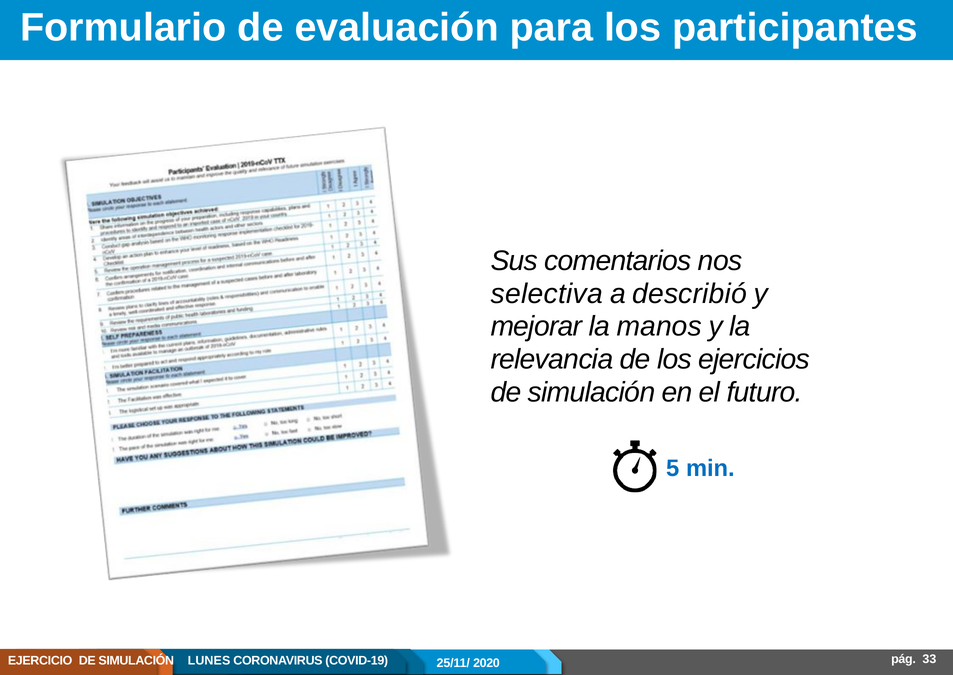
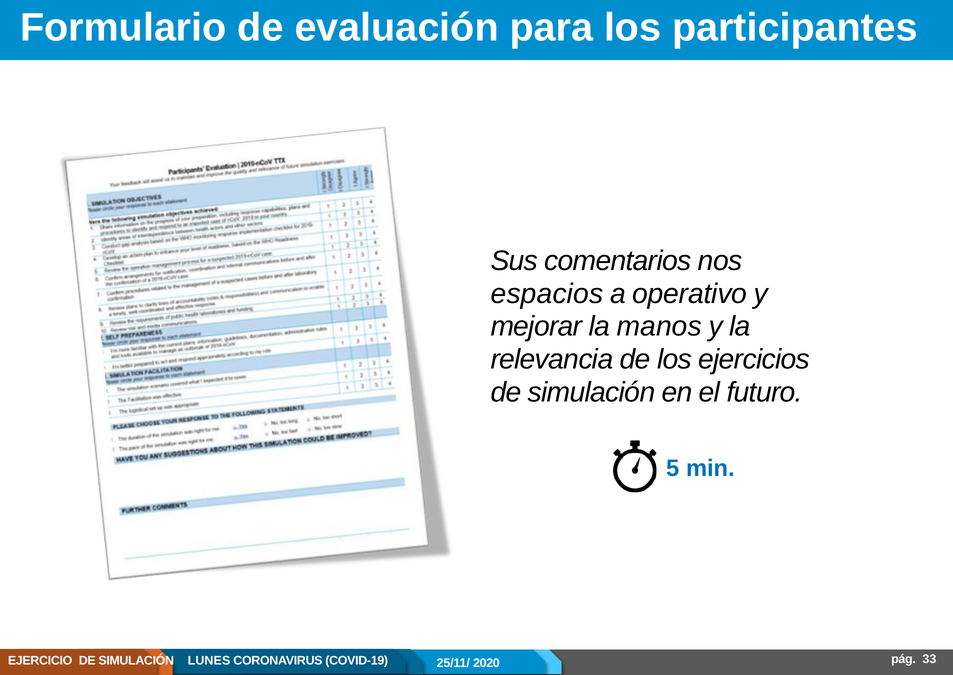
selectiva: selectiva -> espacios (547, 293)
describió: describió -> operativo (690, 293)
